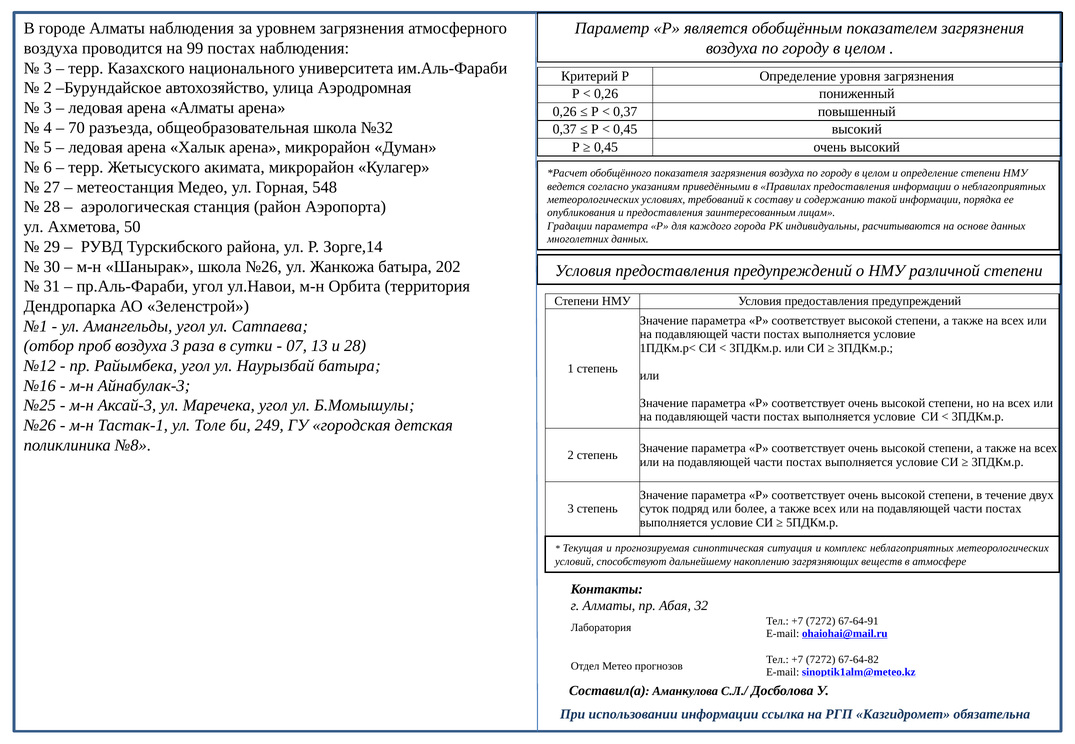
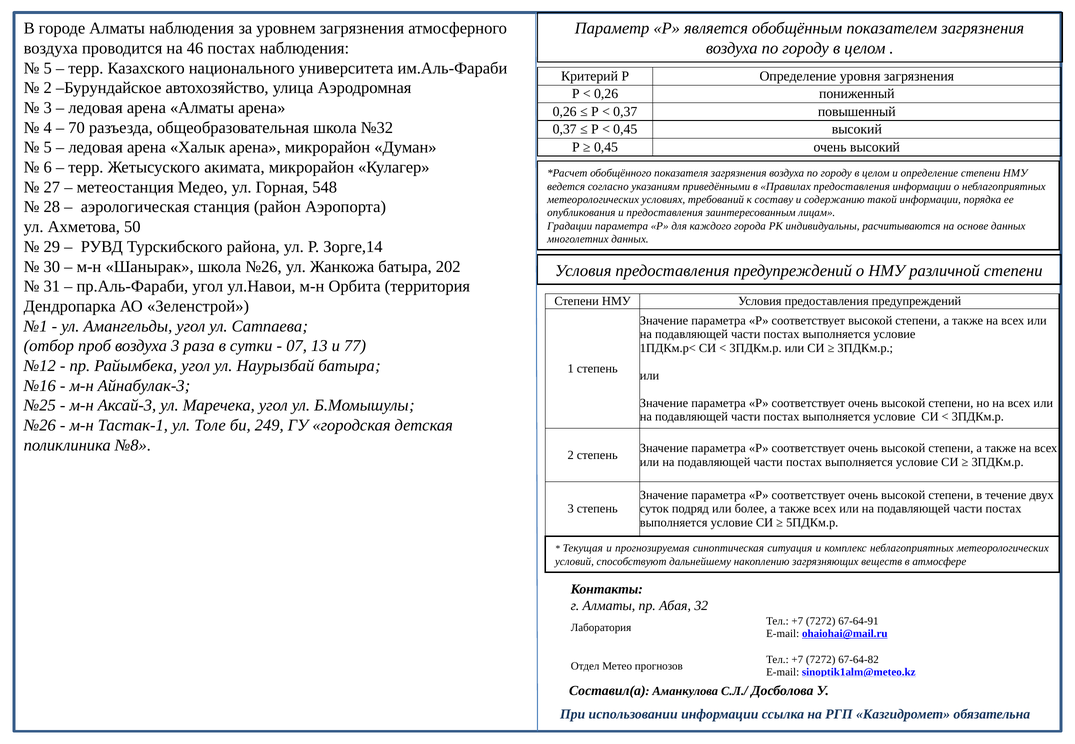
99: 99 -> 46 (195, 48)
3: 3 -> 5 (48, 68)
и 28: 28 -> 77 (355, 346)
